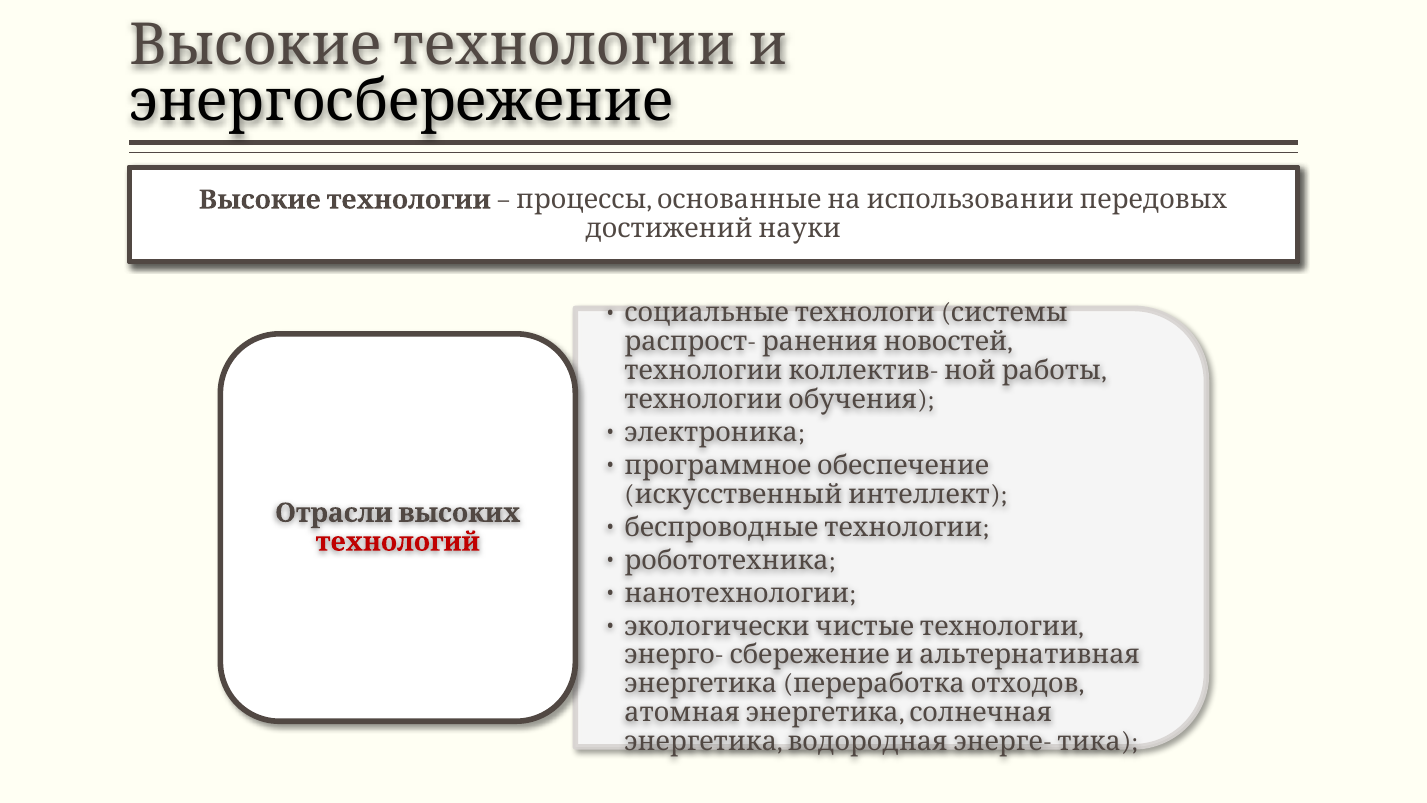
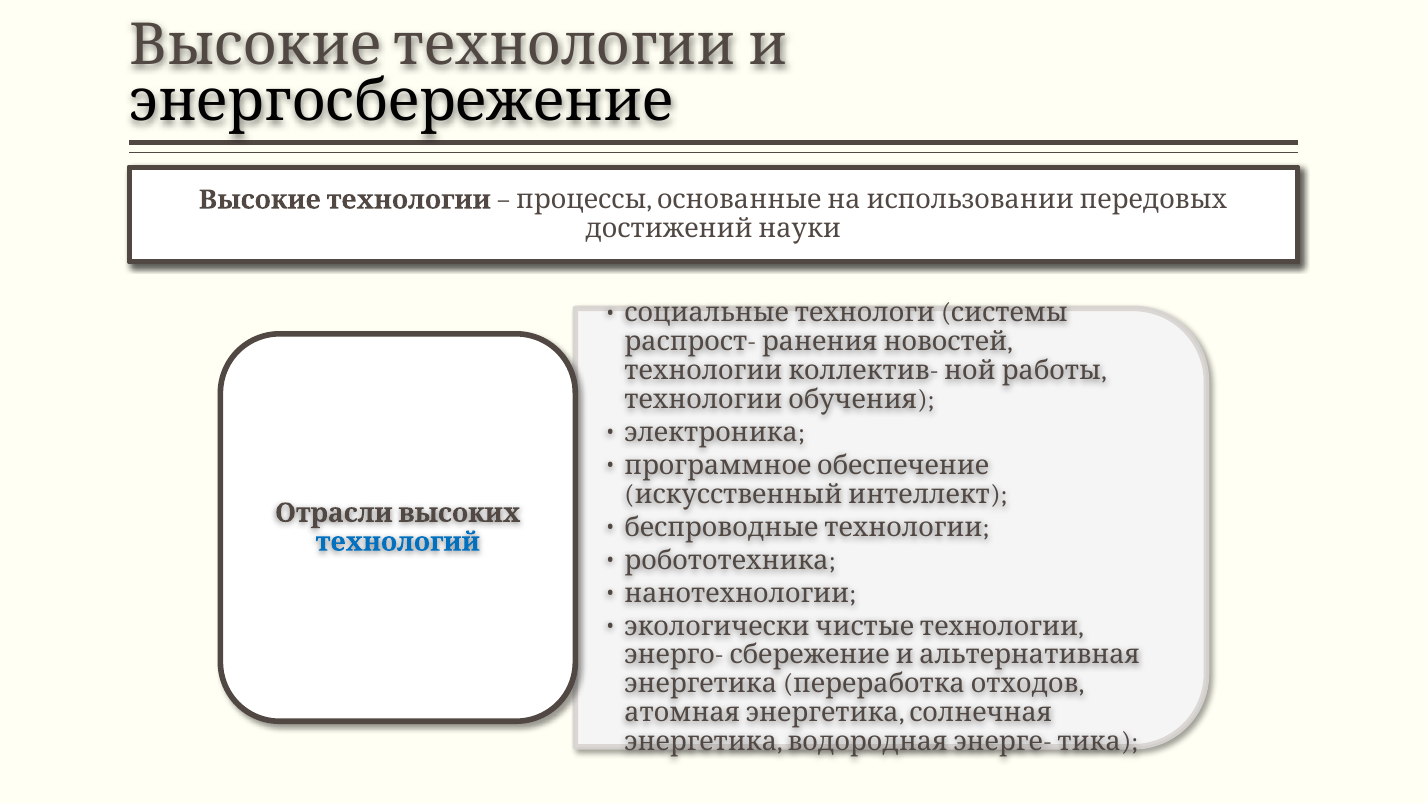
технологий colour: red -> blue (398, 542)
